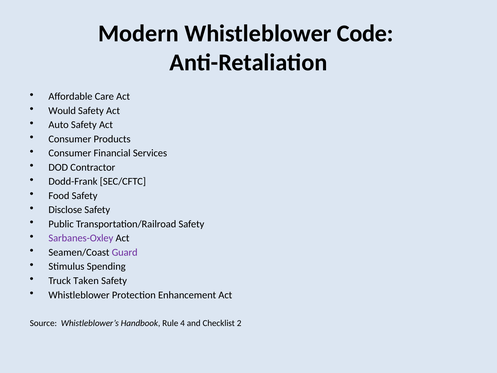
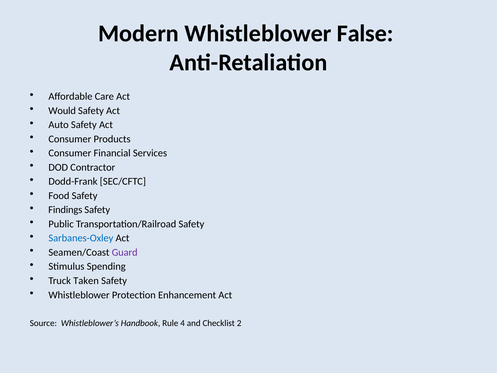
Code: Code -> False (365, 34)
Disclose: Disclose -> Findings (65, 210)
Sarbanes-Oxley colour: purple -> blue (81, 238)
